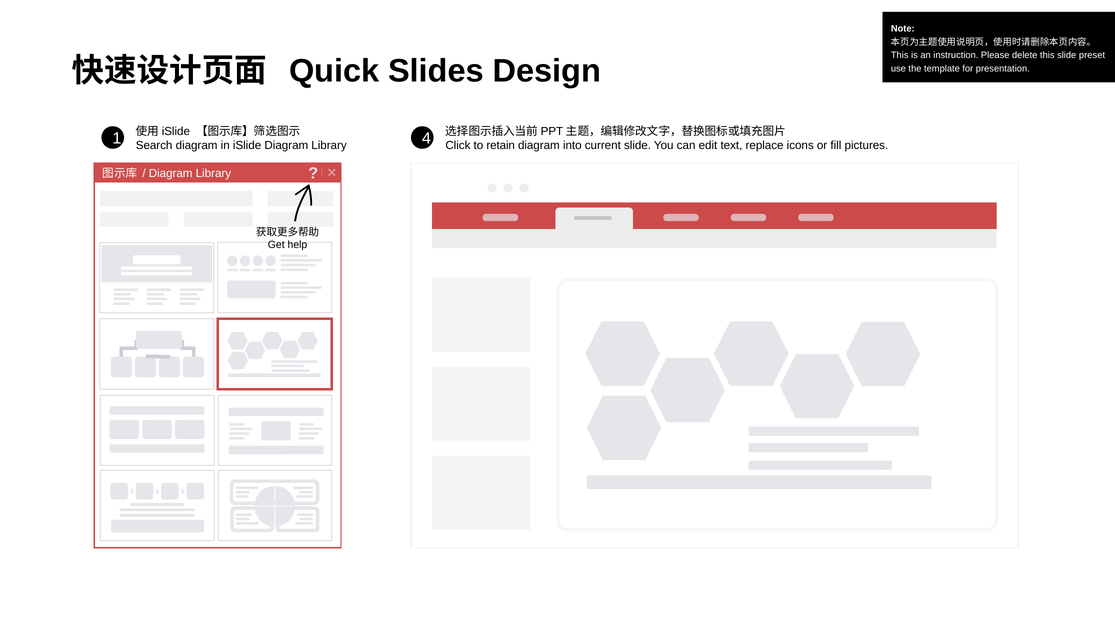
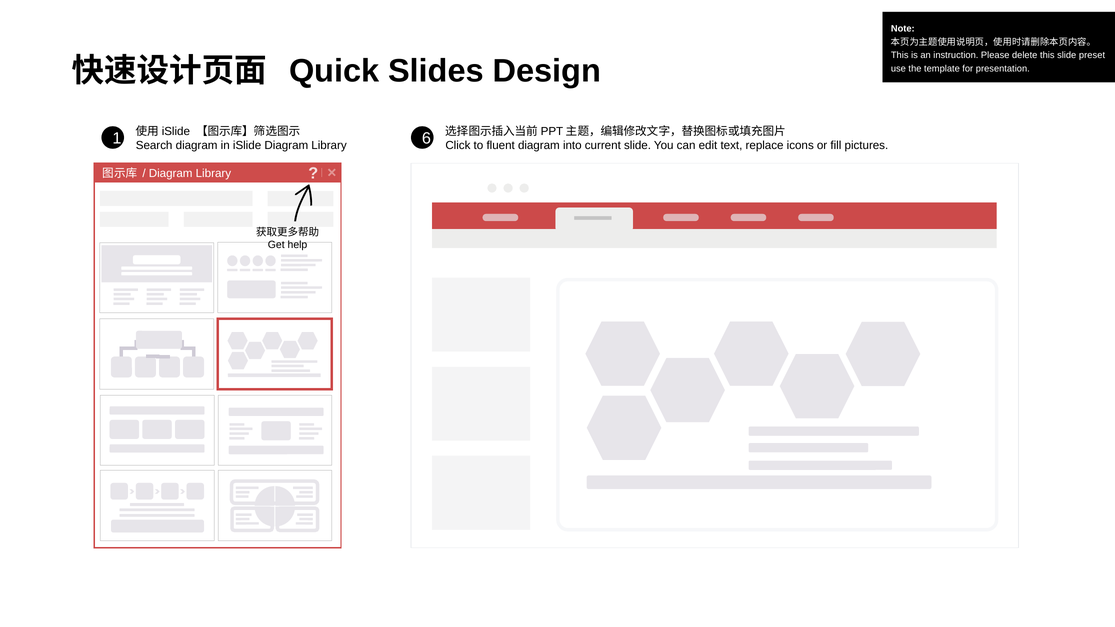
4: 4 -> 6 (426, 139)
retain: retain -> fluent (501, 145)
